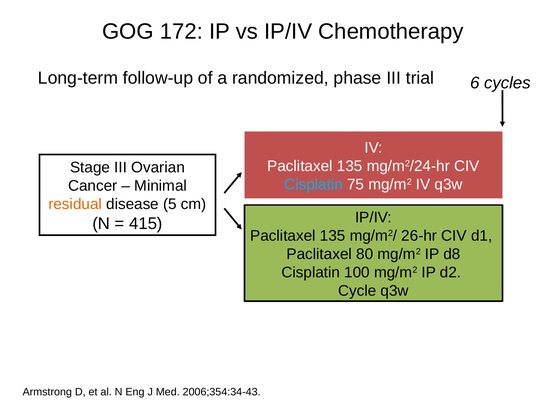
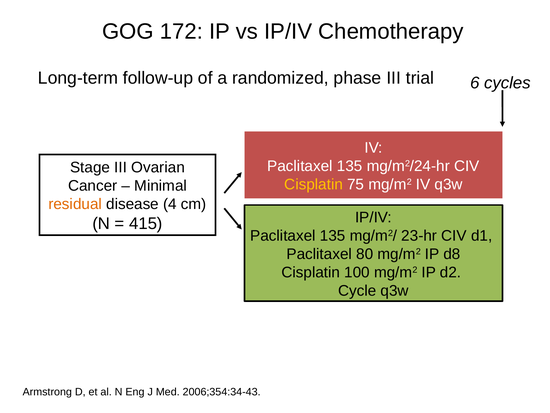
Cisplatin colour: light blue -> yellow (314, 184)
5: 5 -> 4 (170, 204)
26-hr: 26-hr -> 23-hr (419, 236)
